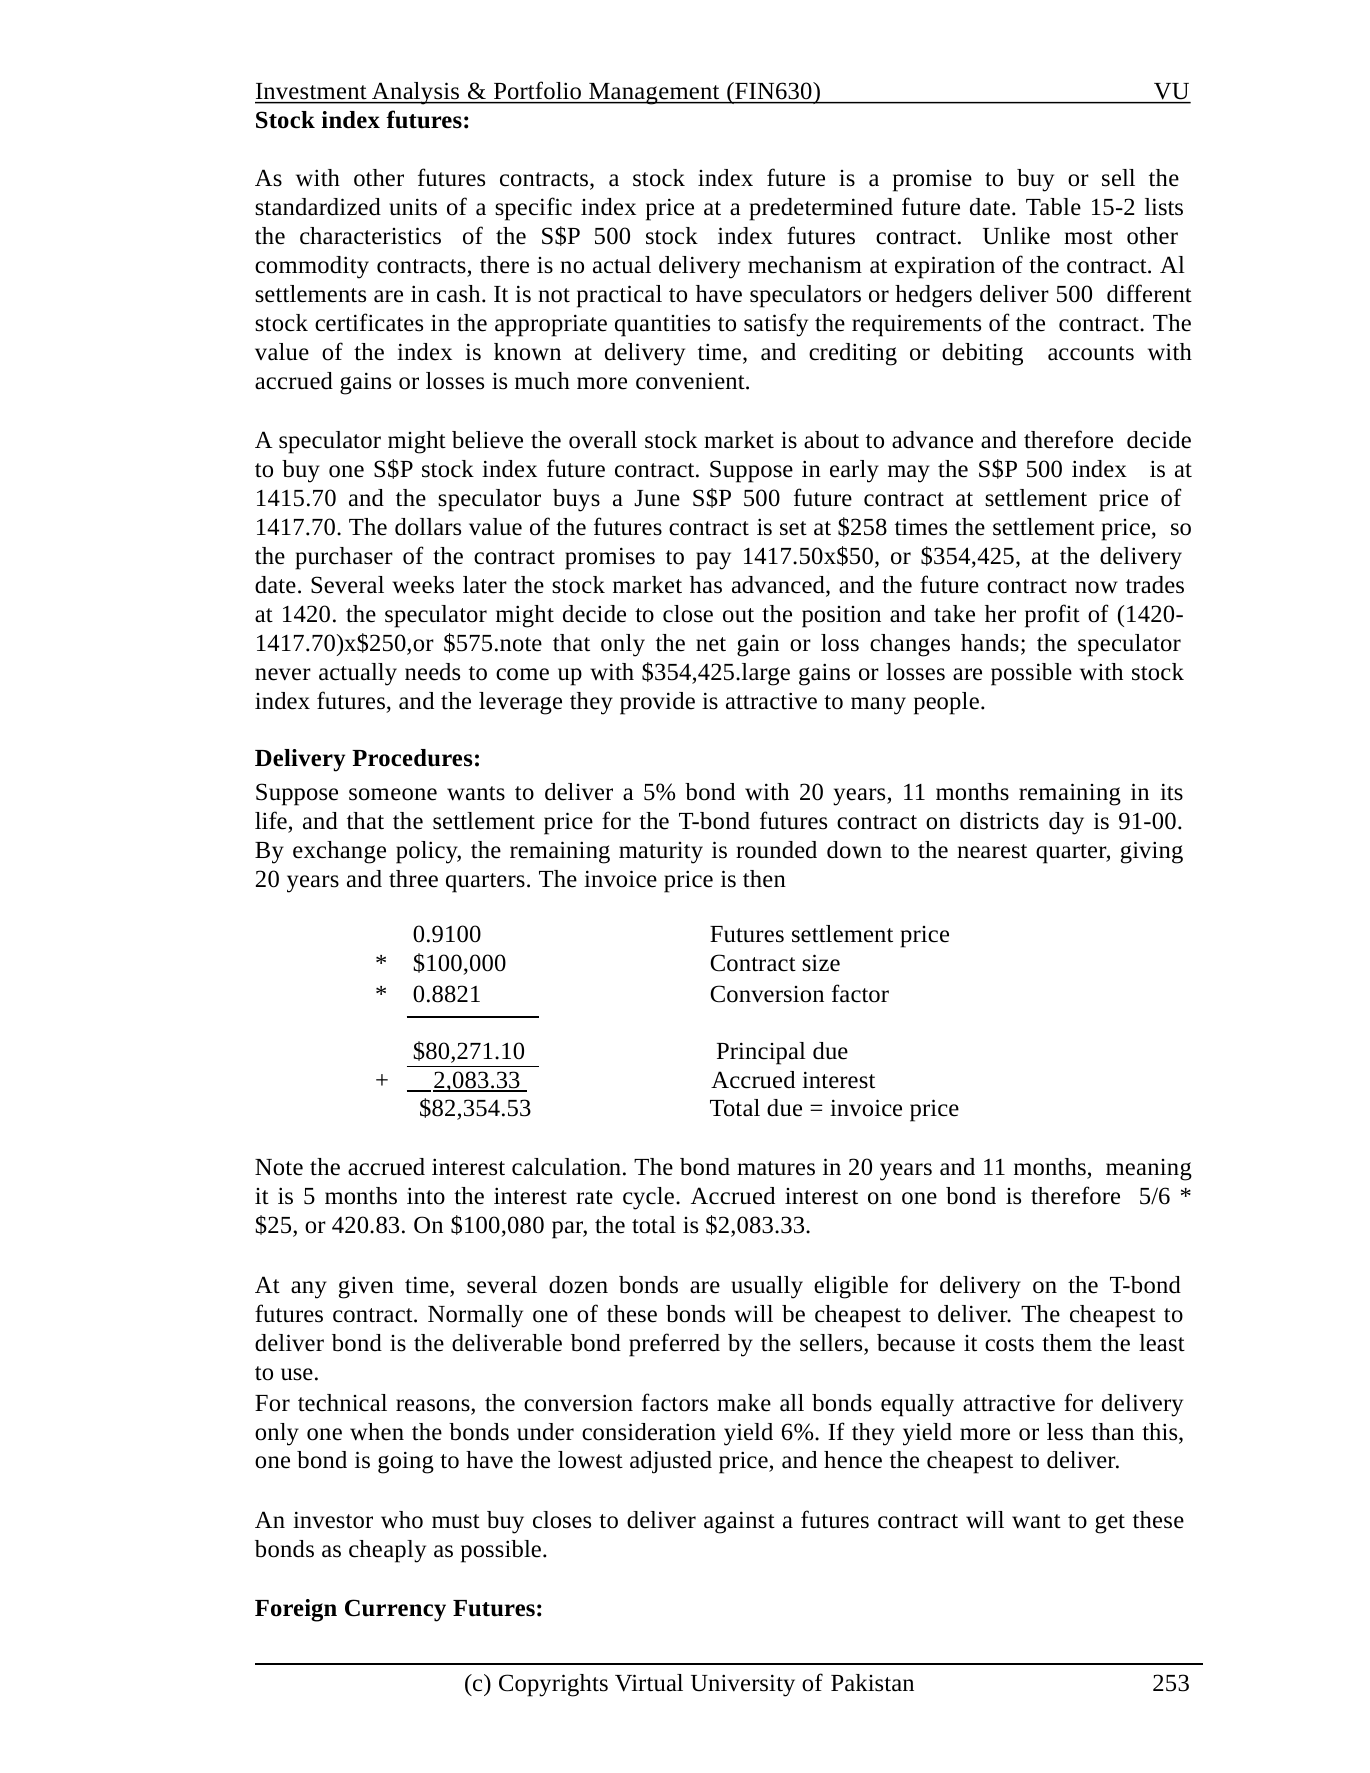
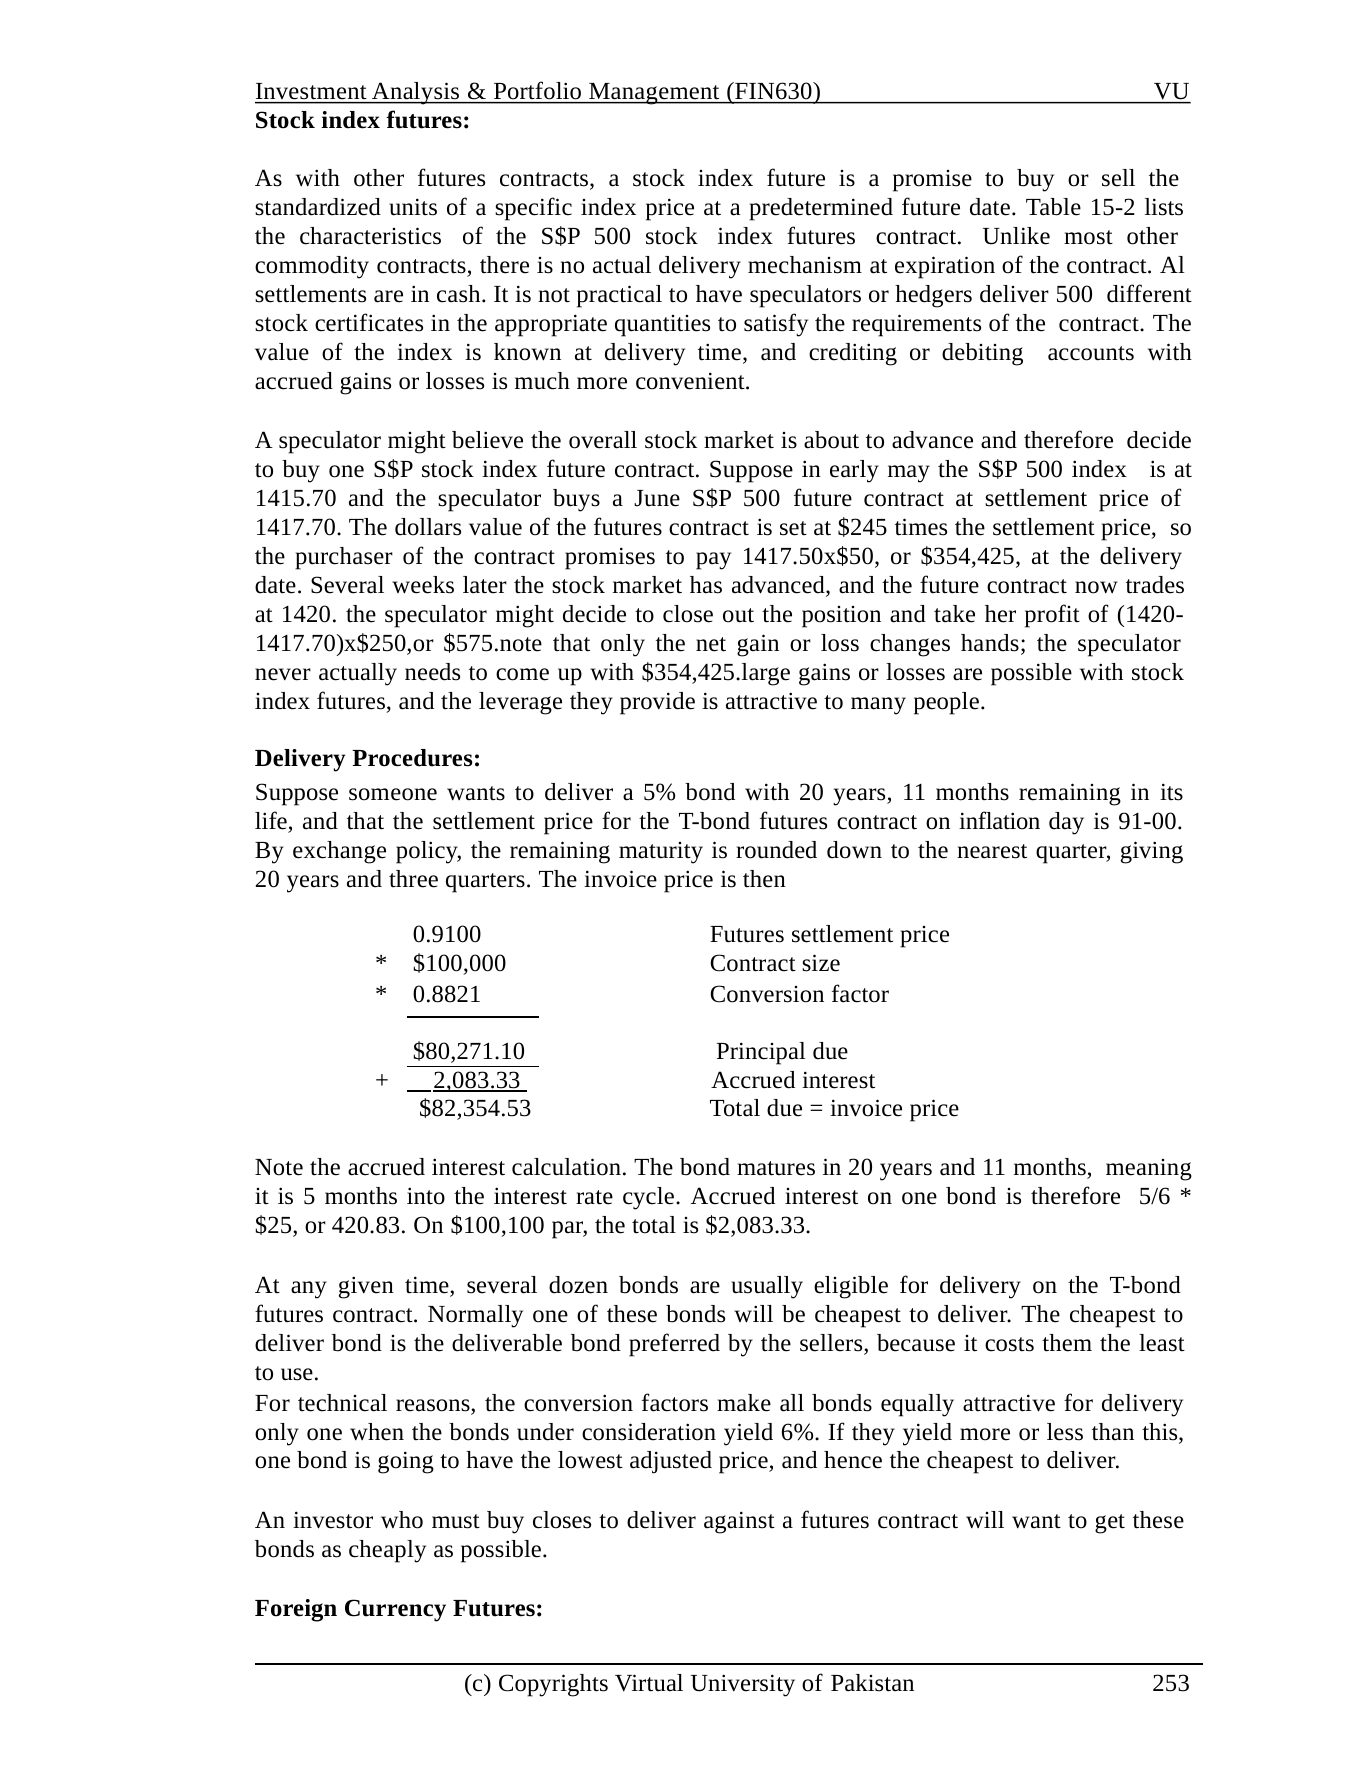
$258: $258 -> $245 (863, 528)
districts: districts -> inflation (1000, 822)
$100,080: $100,080 -> $100,100 (498, 1226)
